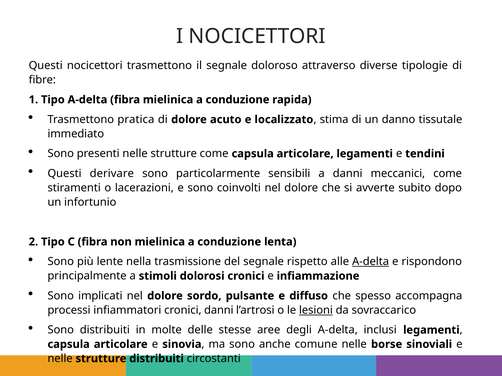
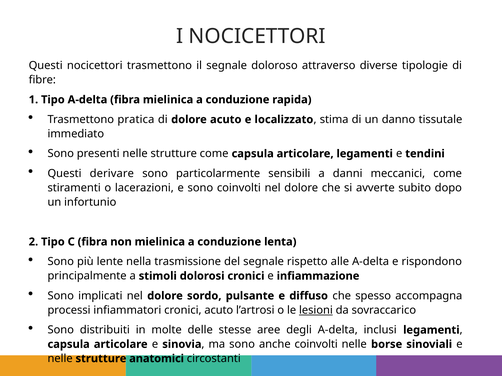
A-delta underline: present -> none (371, 262)
cronici danni: danni -> acuto (219, 310)
anche comune: comune -> coinvolti (316, 345)
strutture distribuiti: distribuiti -> anatomici (157, 359)
